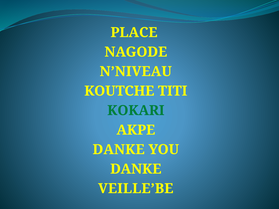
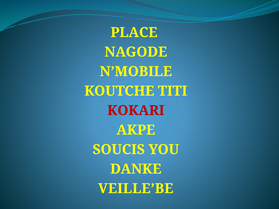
N’NIVEAU: N’NIVEAU -> N’MOBILE (136, 72)
KOKARI colour: green -> red (136, 111)
DANKE: DANKE -> SOUCIS (119, 150)
